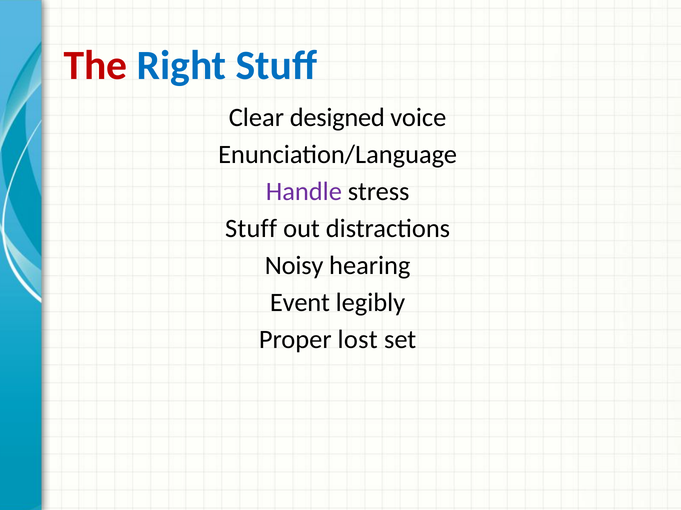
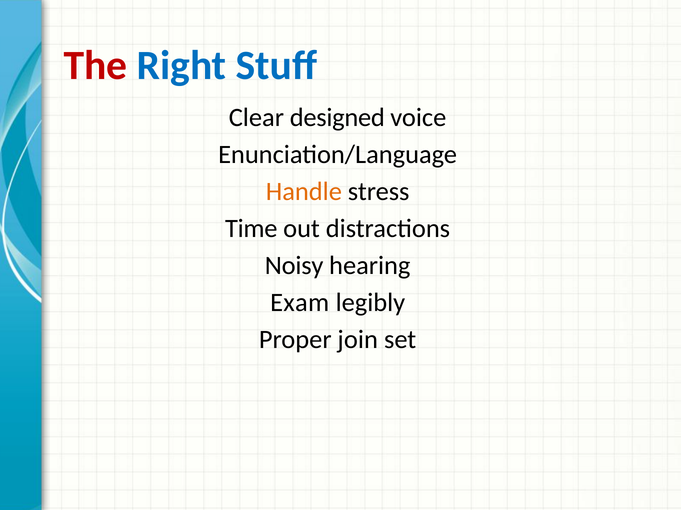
Handle colour: purple -> orange (304, 192)
Stuff: Stuff -> Time (251, 229)
Event: Event -> Exam (300, 303)
lost: lost -> join (358, 340)
